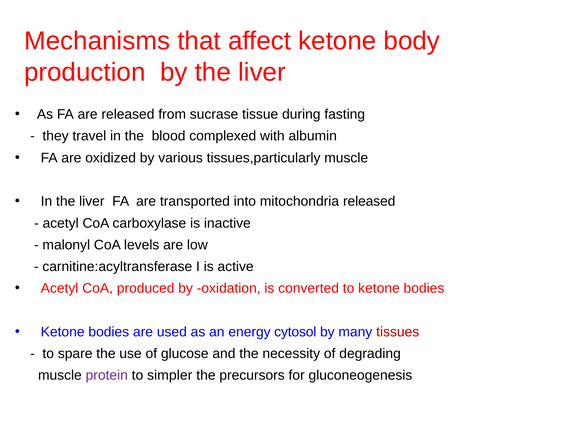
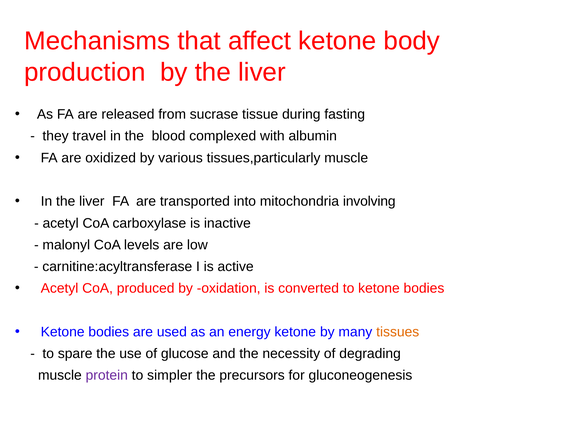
mitochondria released: released -> involving (369, 202)
energy cytosol: cytosol -> ketone (295, 332)
tissues colour: red -> orange (398, 332)
